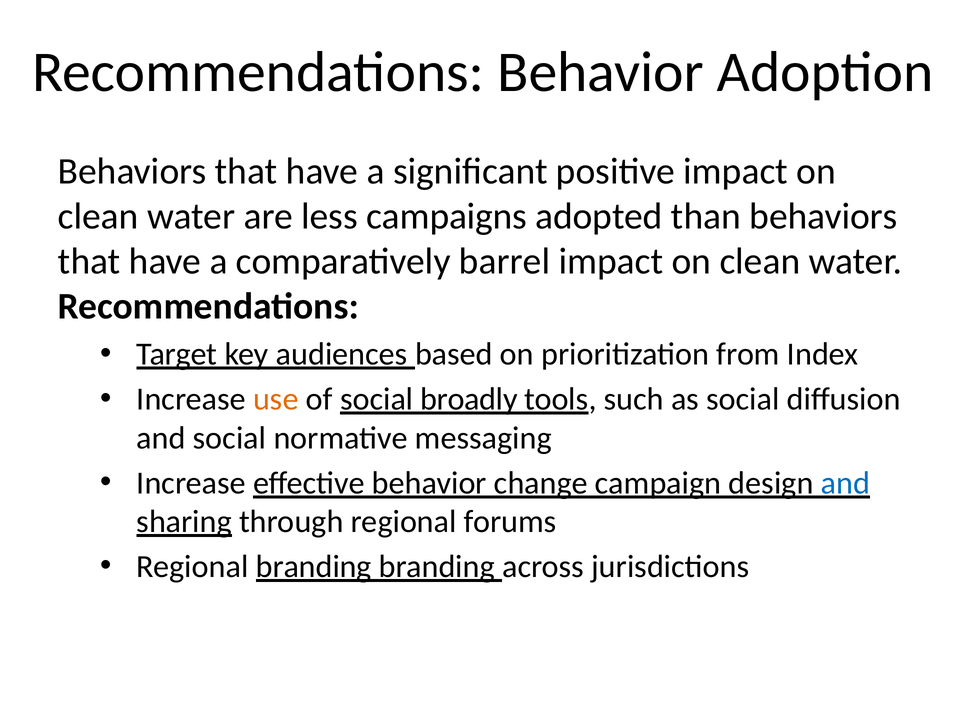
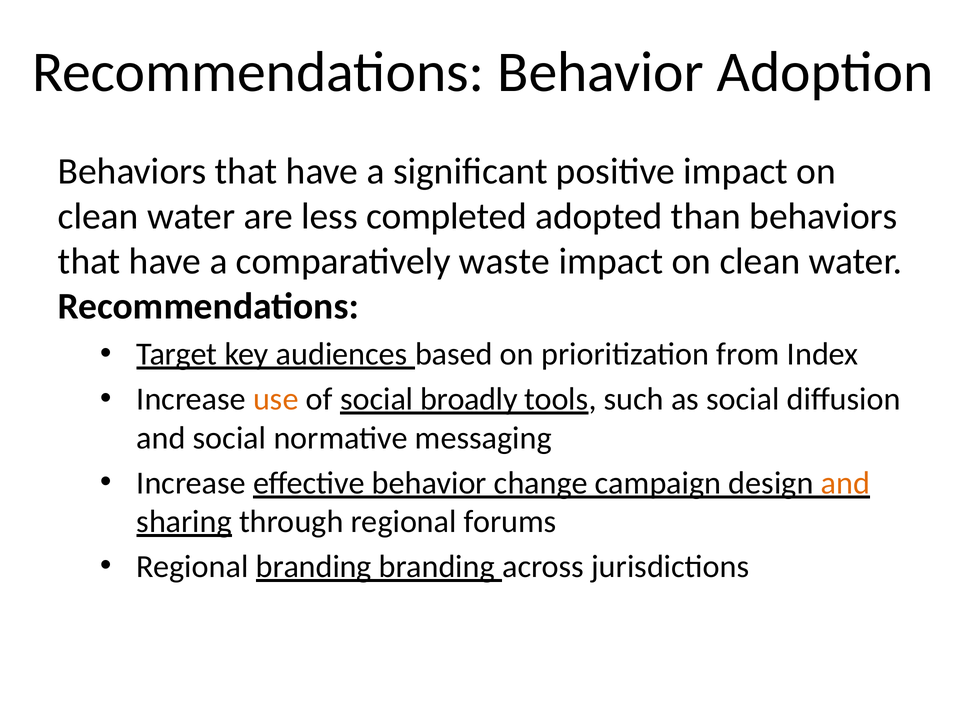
campaigns: campaigns -> completed (447, 217)
barrel: barrel -> waste (504, 262)
and colour: blue -> orange (845, 483)
